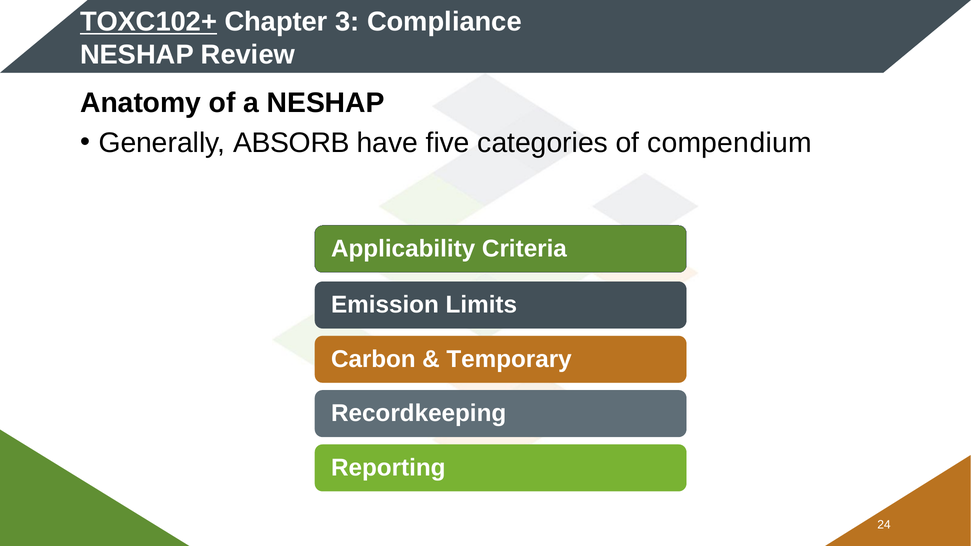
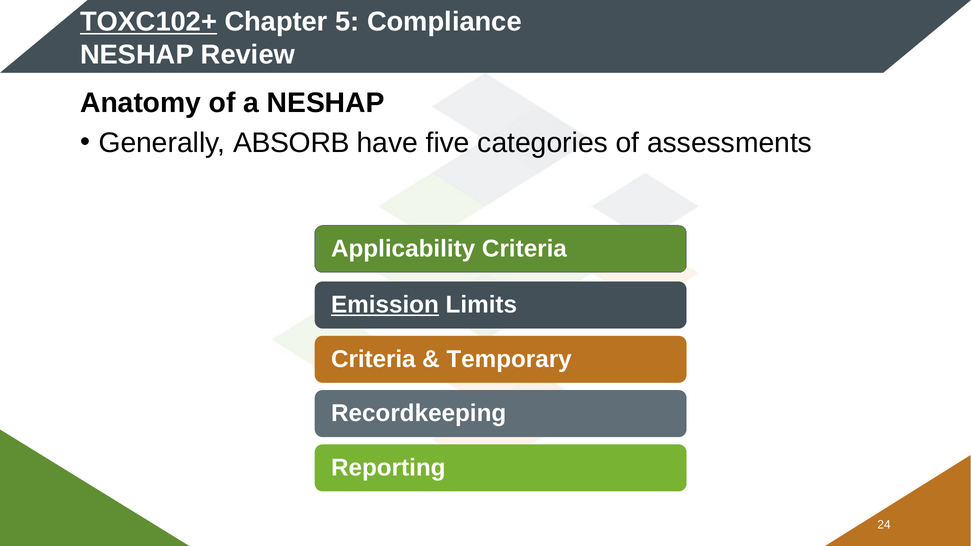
3: 3 -> 5 (347, 22)
compendium: compendium -> assessments (730, 143)
Emission underline: none -> present (385, 305)
Carbon: Carbon -> Criteria (373, 359)
